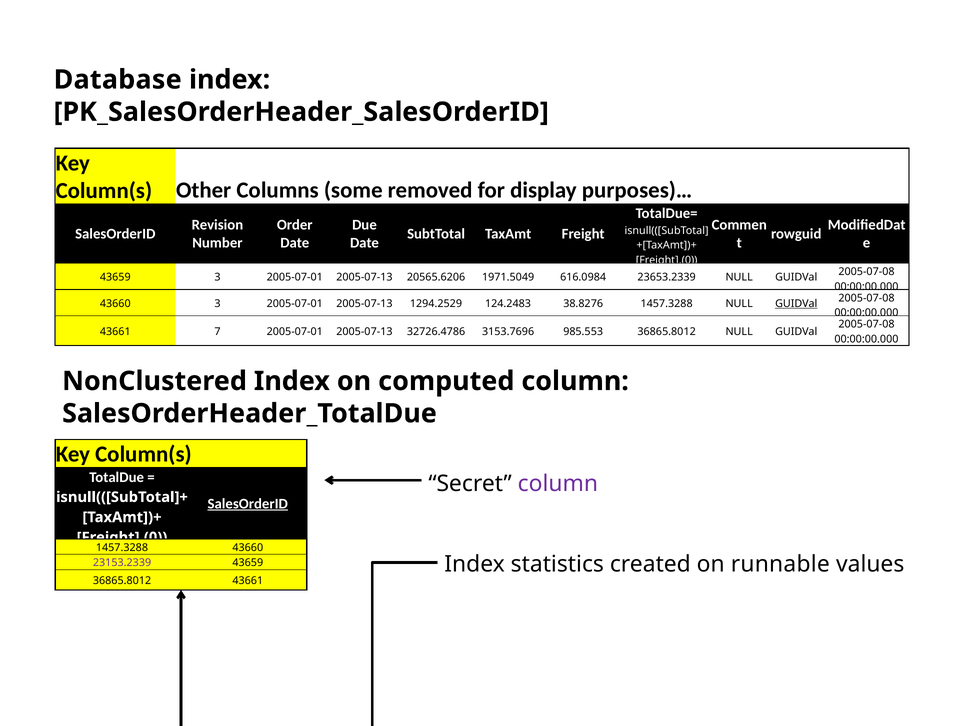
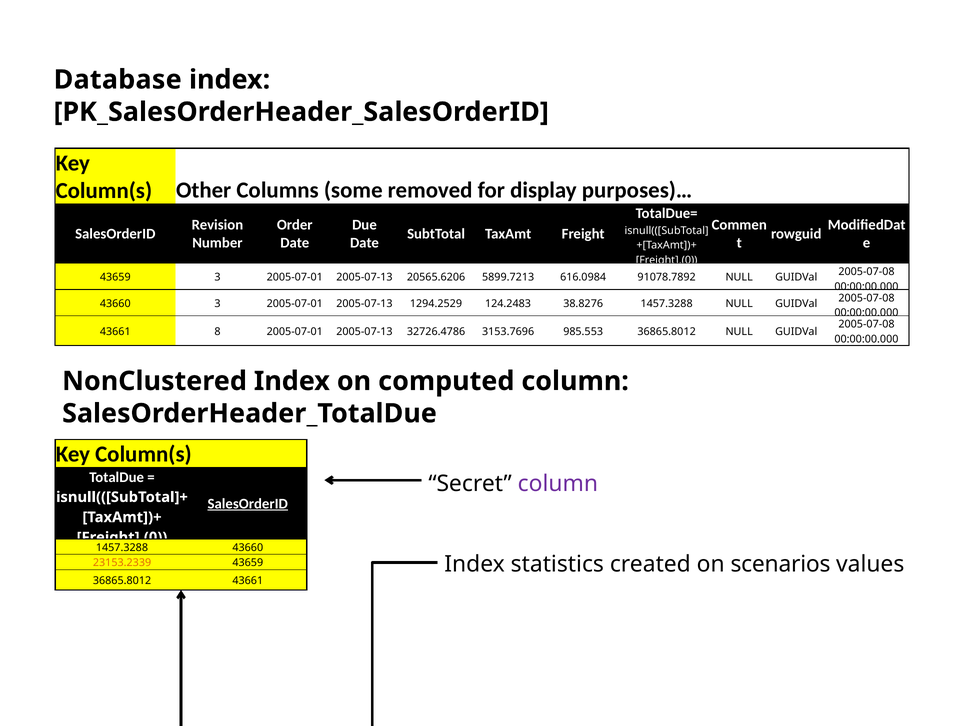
1971.5049: 1971.5049 -> 5899.7213 (508, 277)
23653.2339: 23653.2339 -> 91078.7892 (667, 277)
GUIDVal underline: present -> none (796, 303)
7: 7 -> 8 (217, 331)
runnable: runnable -> scenarios (781, 564)
23153.2339 colour: purple -> orange (122, 562)
